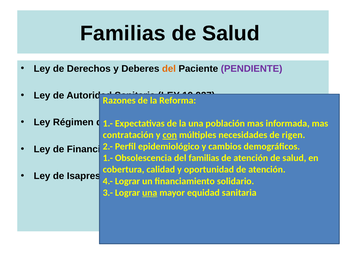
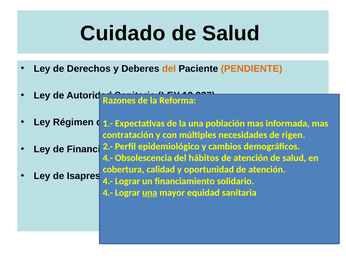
Familias: Familias -> Cuidado (123, 33)
PENDIENTE colour: purple -> orange (252, 69)
con underline: present -> none (170, 135)
1.-: 1.- -> 4.- (108, 158)
del familias: familias -> hábitos (204, 158)
3.-: 3.- -> 4.- (108, 193)
